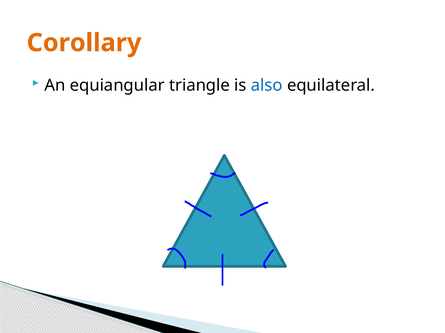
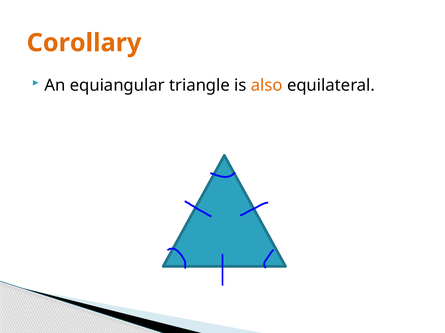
also colour: blue -> orange (267, 85)
